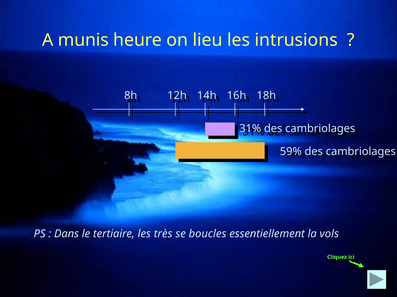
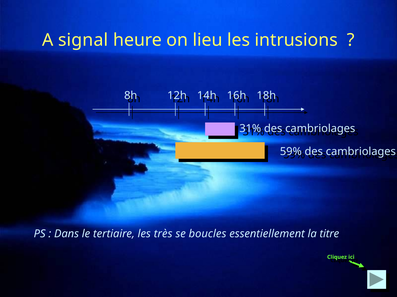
munis: munis -> signal (83, 40)
vols: vols -> titre (329, 234)
